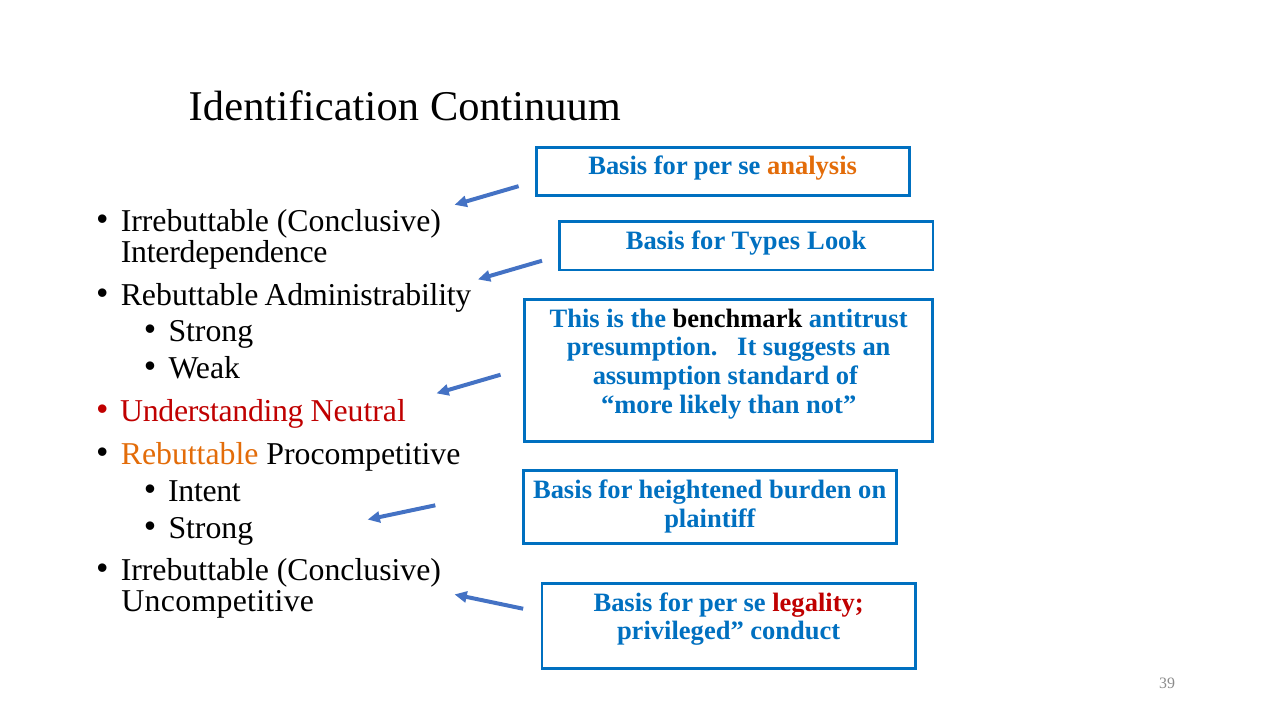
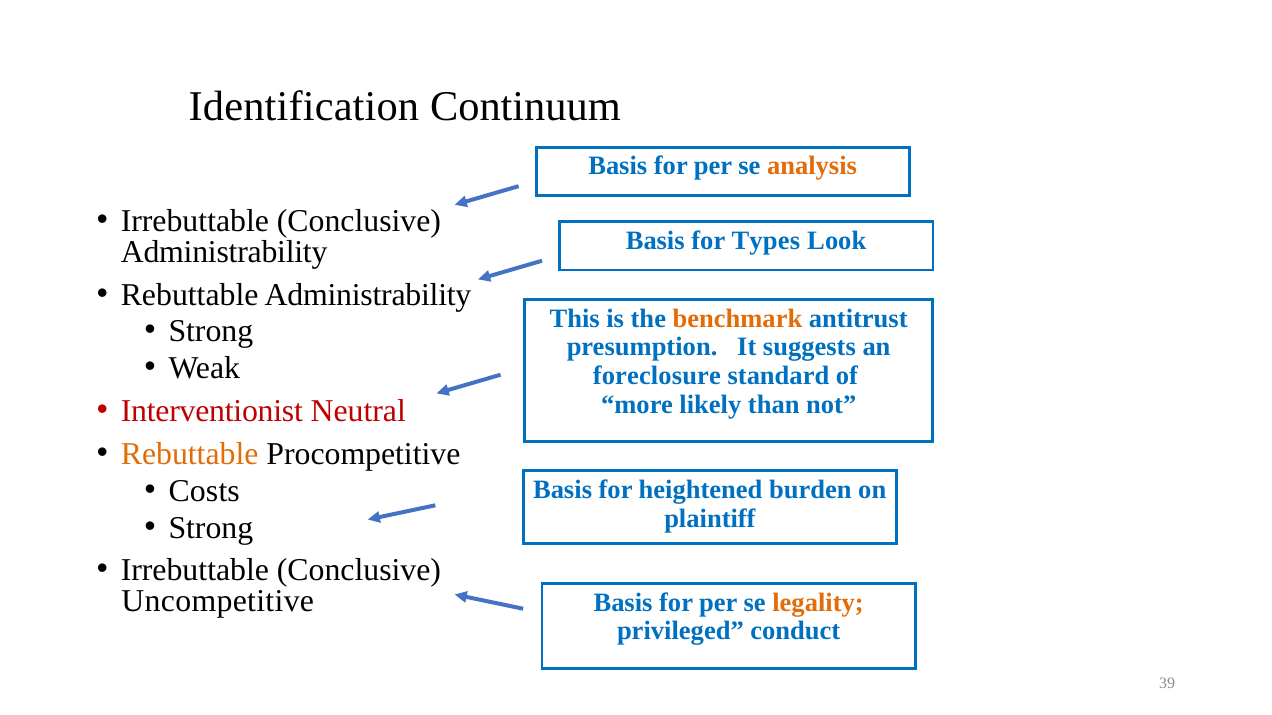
Interdependence: Interdependence -> Administrability (224, 252)
benchmark colour: black -> orange (737, 319)
assumption: assumption -> foreclosure (657, 376)
Understanding: Understanding -> Interventionist (212, 411)
Intent: Intent -> Costs (204, 491)
legality colour: red -> orange (818, 603)
